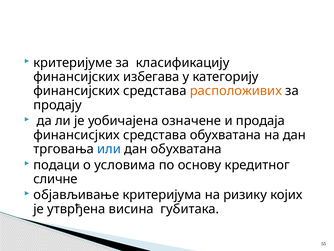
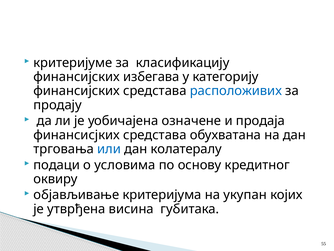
расположивих colour: orange -> blue (236, 91)
дан обухватана: обухватана -> колатералу (186, 149)
сличне: сличне -> оквиру (55, 179)
ризику: ризику -> укупан (245, 195)
